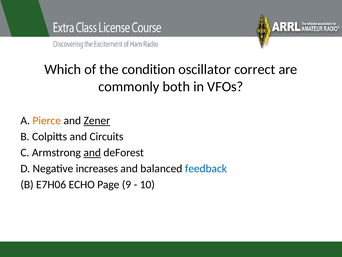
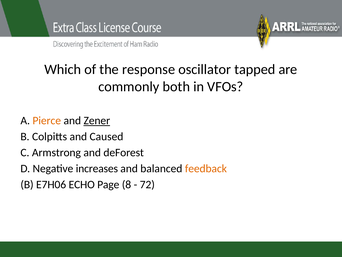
condition: condition -> response (149, 69)
correct: correct -> tapped (255, 69)
Circuits: Circuits -> Caused (106, 136)
and underline: present -> none (92, 152)
feedback colour: blue -> orange (206, 168)
9: 9 -> 8 (127, 184)
10: 10 -> 72 (147, 184)
